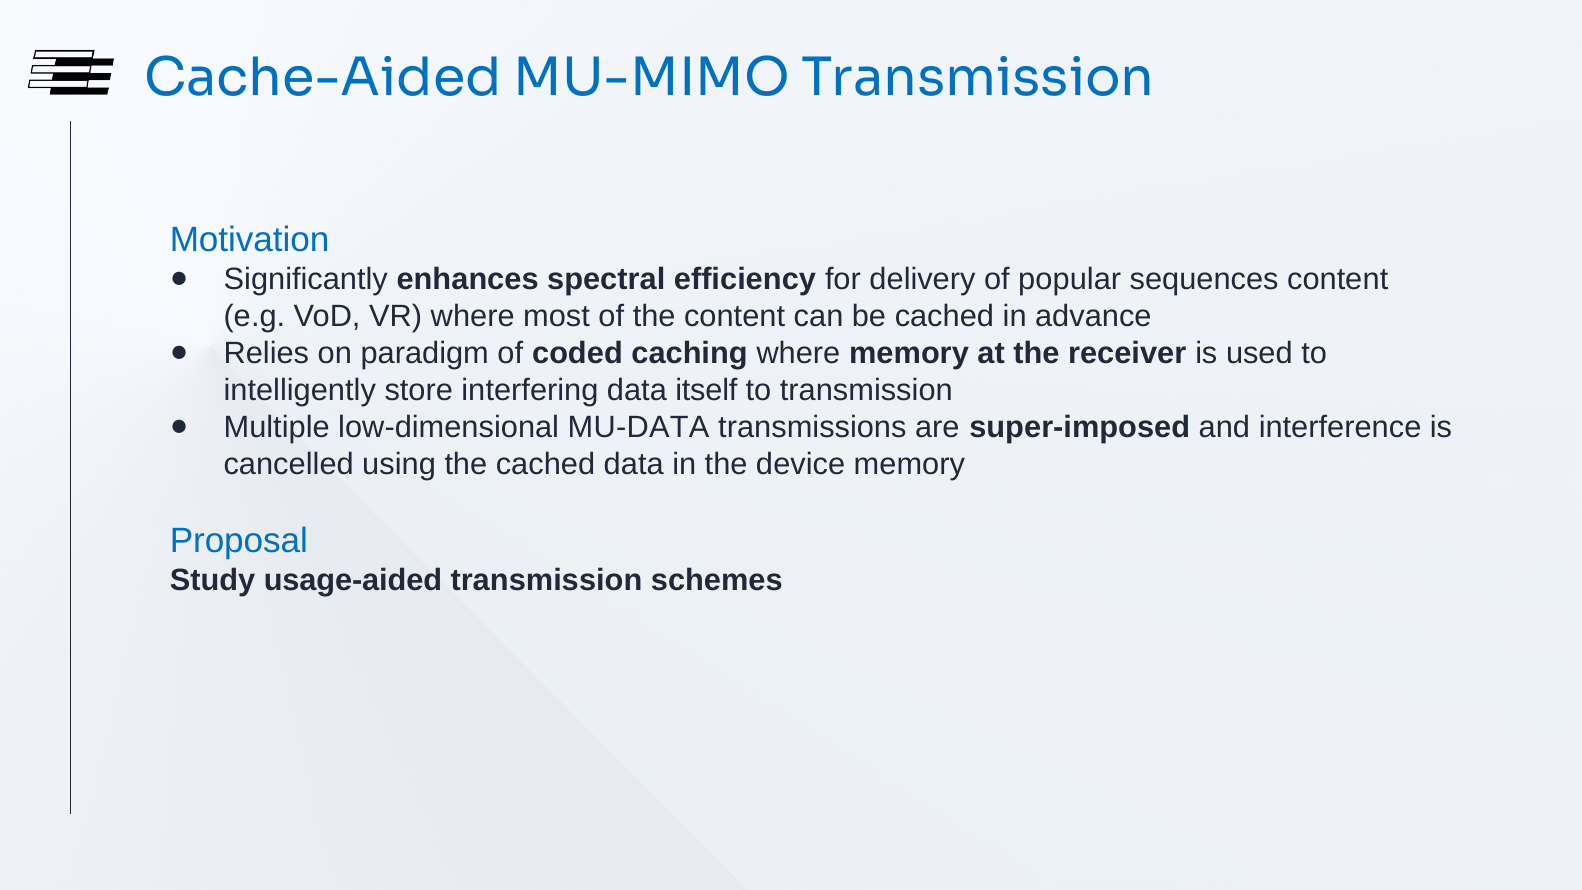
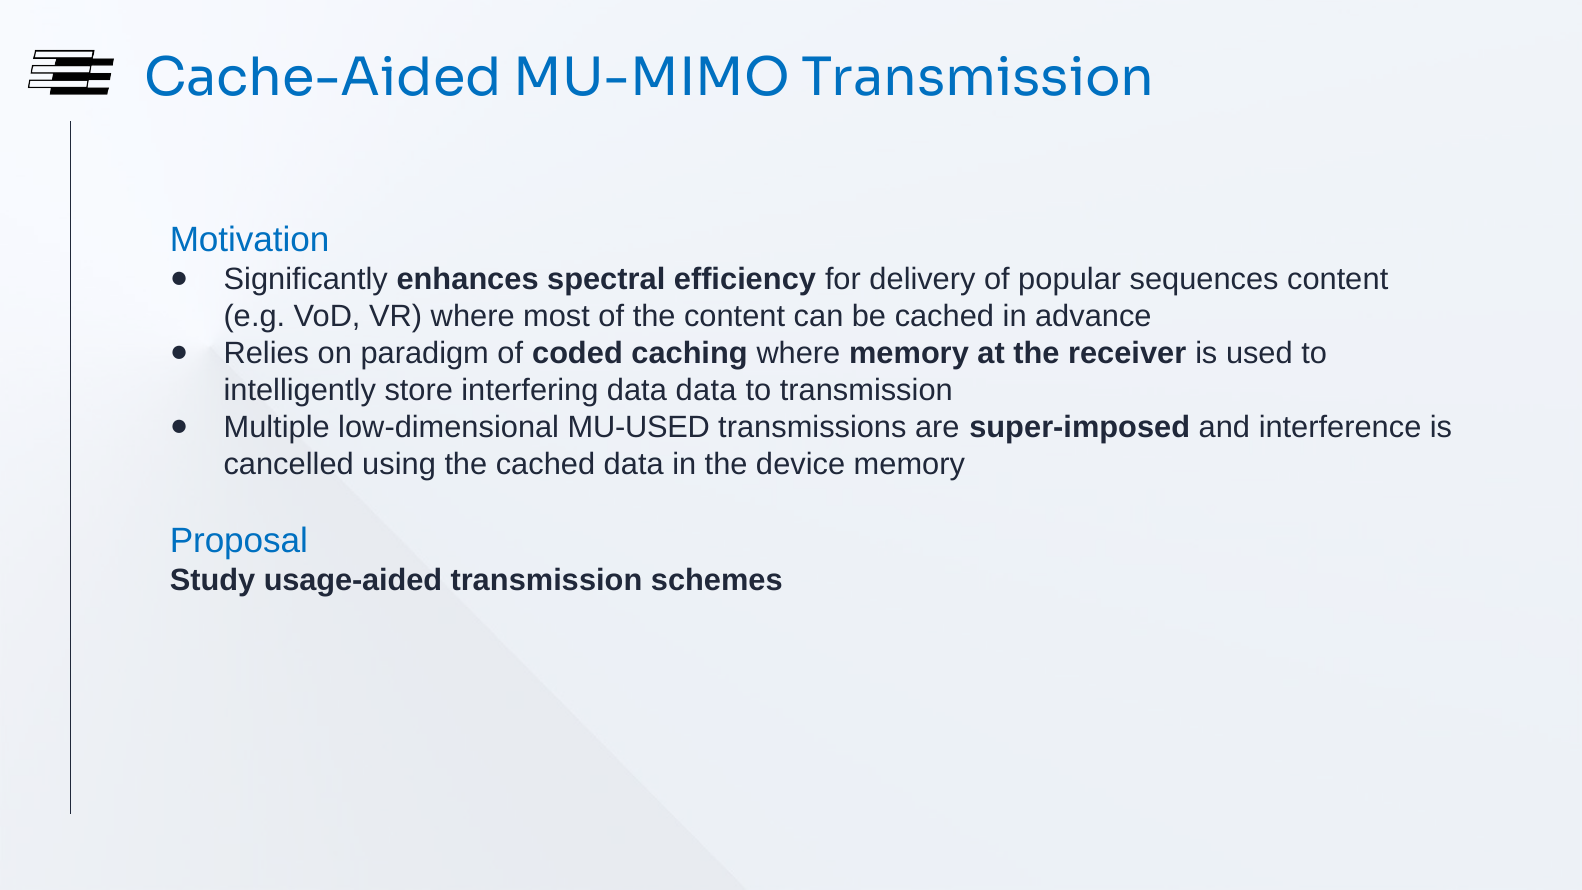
data itself: itself -> data (706, 390)
MU-DATA: MU-DATA -> MU-USED (639, 427)
